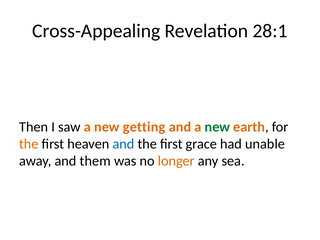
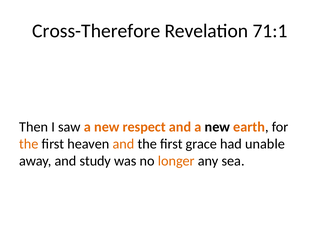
Cross-Appealing: Cross-Appealing -> Cross-Therefore (96, 31)
28:1: 28:1 -> 71:1 (270, 31)
getting: getting -> respect (144, 127)
new colour: green -> black (217, 127)
and colour: blue -> orange (123, 144)
them: them -> study (95, 161)
